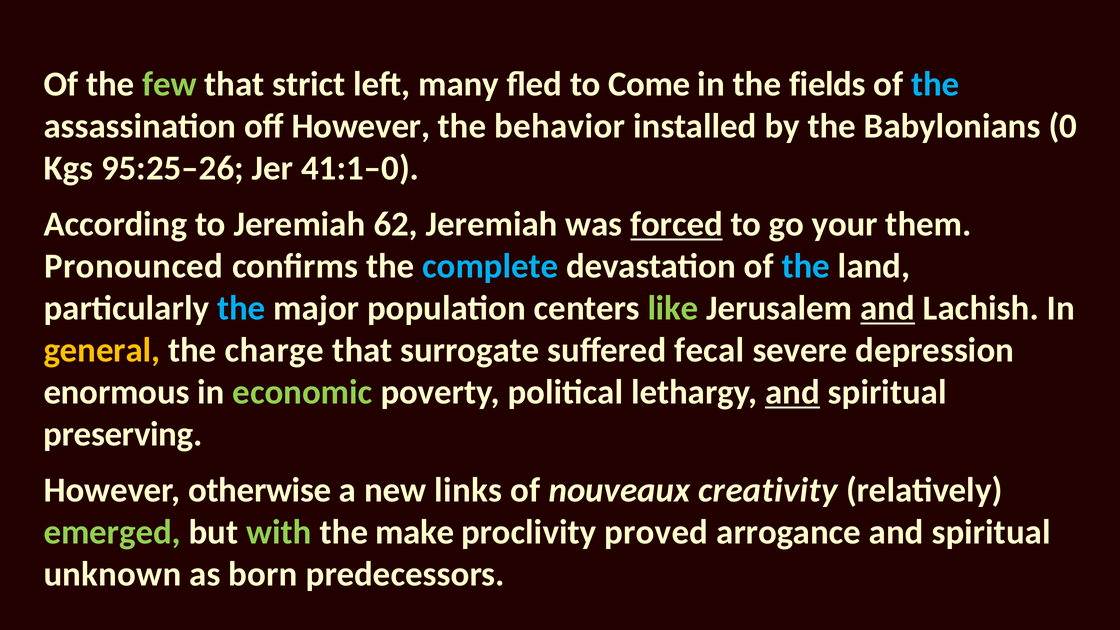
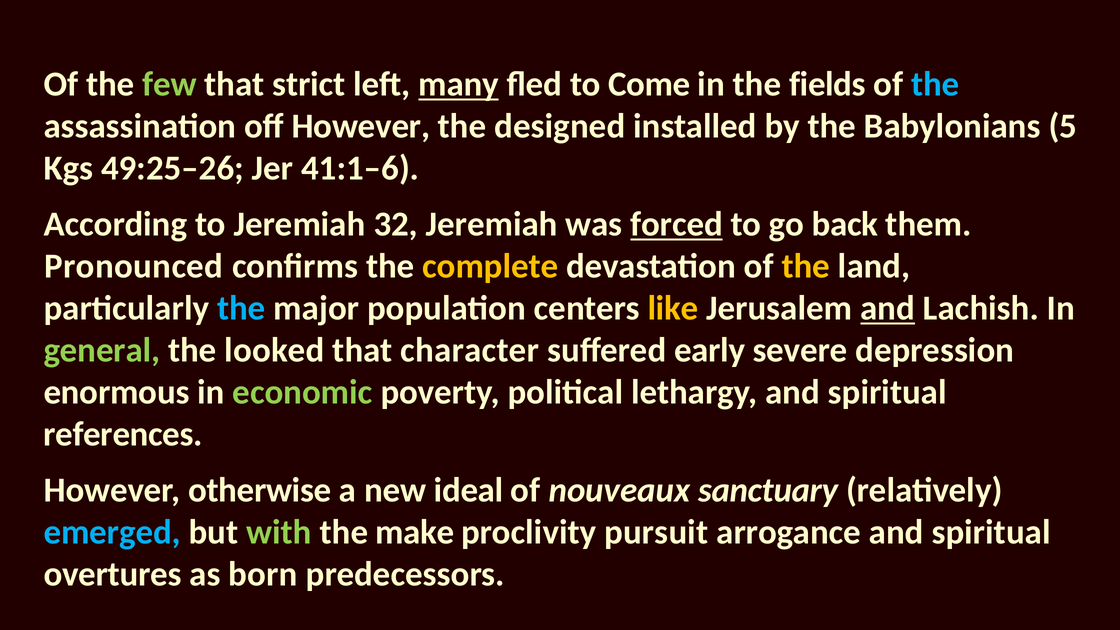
many underline: none -> present (459, 84)
behavior: behavior -> designed (560, 126)
0: 0 -> 5 (1063, 126)
95:25–26: 95:25–26 -> 49:25–26 (172, 168)
41:1–0: 41:1–0 -> 41:1–6 (360, 168)
62: 62 -> 32 (396, 224)
your: your -> back (845, 224)
complete colour: light blue -> yellow (490, 266)
the colour: light blue -> yellow (806, 266)
like colour: light green -> yellow (673, 308)
general colour: yellow -> light green (102, 350)
charge: charge -> looked (274, 350)
surrogate: surrogate -> character (470, 350)
fecal: fecal -> early (710, 350)
and underline: present -> none (792, 392)
preserving: preserving -> references (123, 434)
links: links -> ideal (469, 490)
creativity: creativity -> sanctuary (768, 490)
emerged colour: light green -> light blue (112, 532)
proved: proved -> pursuit (656, 532)
unknown: unknown -> overtures (113, 574)
